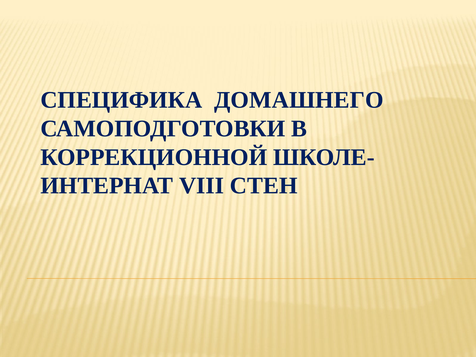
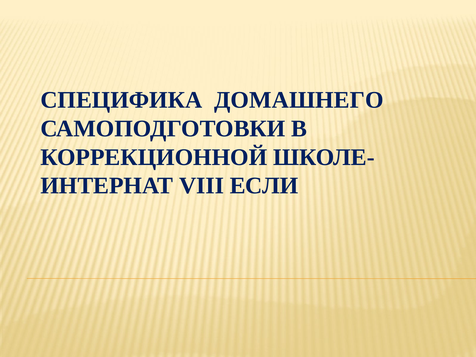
СТЕН: СТЕН -> ЕСЛИ (264, 186)
